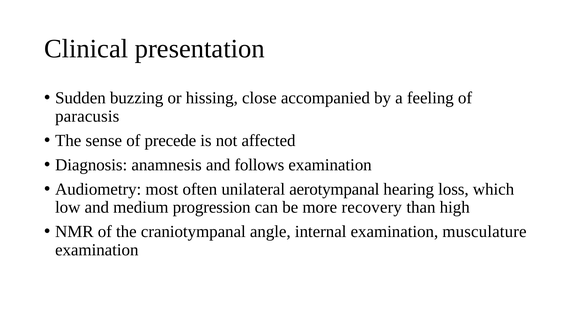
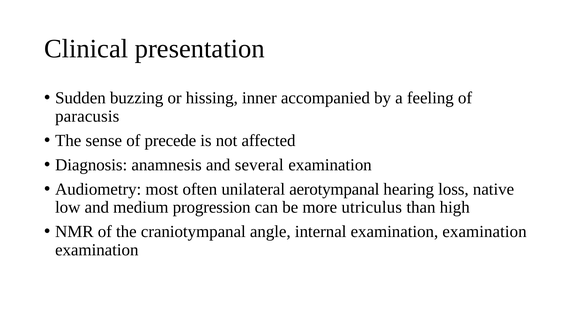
close: close -> inner (259, 98)
follows: follows -> several (259, 165)
which: which -> native (494, 189)
recovery: recovery -> utriculus (372, 208)
internal examination musculature: musculature -> examination (485, 232)
